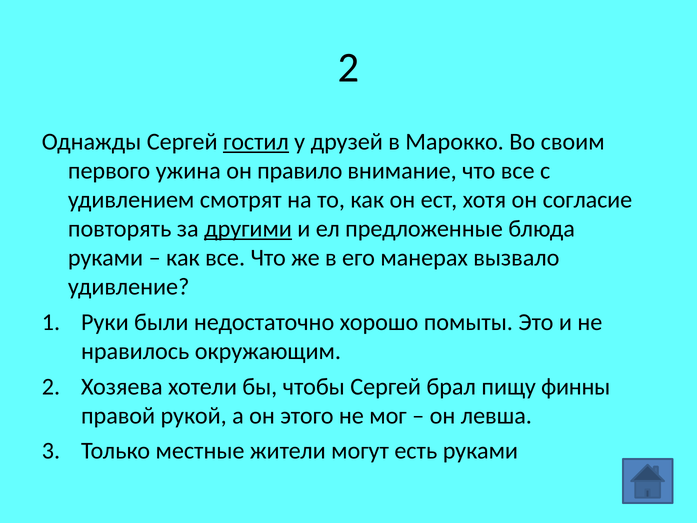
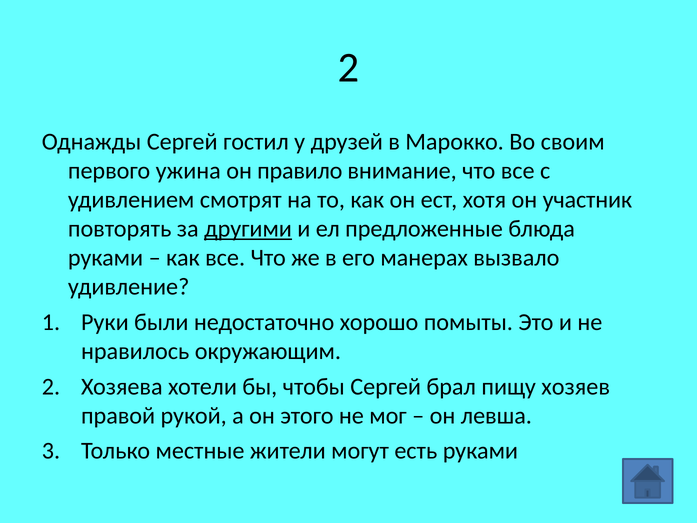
гостил underline: present -> none (256, 142)
согласие: согласие -> участник (587, 200)
финны: финны -> хозяев (576, 386)
